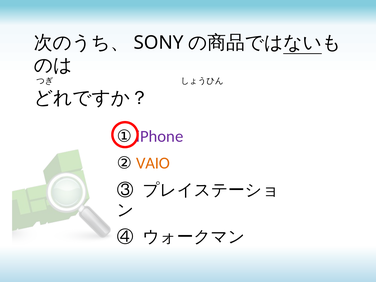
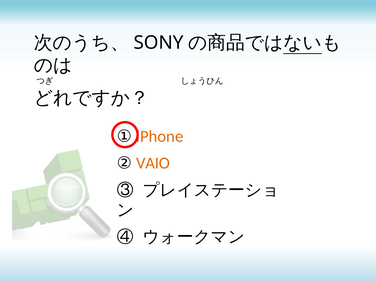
iPhone colour: purple -> orange (160, 136)
